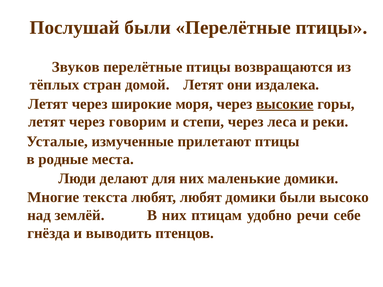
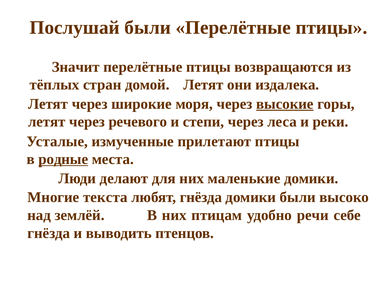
Звуков: Звуков -> Значит (76, 67)
говорим: говорим -> речевого (138, 122)
родные underline: none -> present (63, 159)
любят любят: любят -> гнёзда (201, 197)
